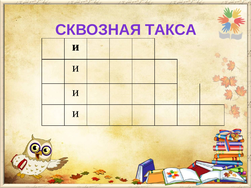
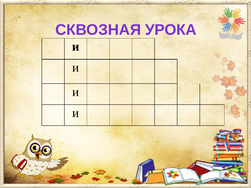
ТАКСА: ТАКСА -> УРОКА (171, 30)
